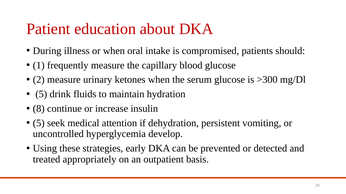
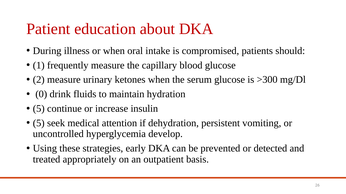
5: 5 -> 0 (41, 94)
8: 8 -> 5 (39, 109)
